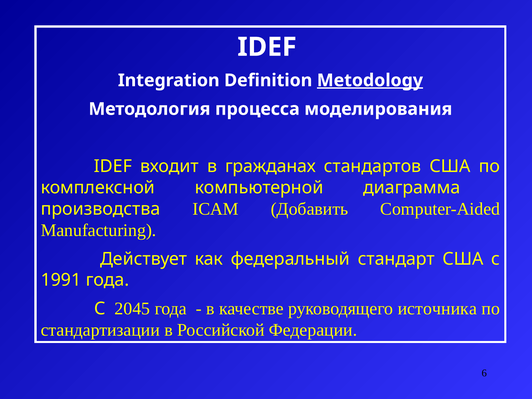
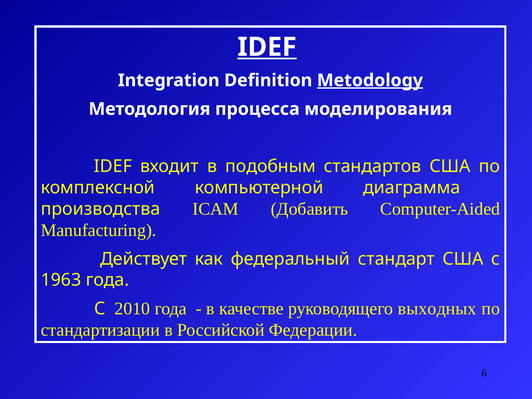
IDEF underline: none -> present (267, 47)
гражданах: гражданах -> подобным (270, 166)
1991: 1991 -> 1963 (61, 280)
2045: 2045 -> 2010 (132, 309)
источника: источника -> выходных (437, 309)
